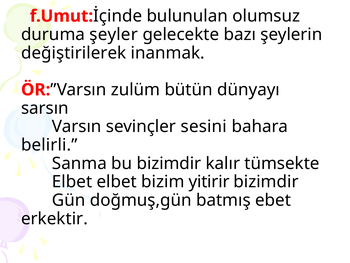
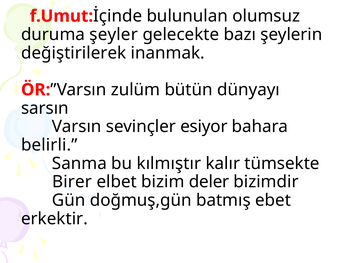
sesini: sesini -> esiyor (204, 126)
bu bizimdir: bizimdir -> kılmıştır (169, 163)
Elbet: Elbet -> Birer (72, 181)
yitirir: yitirir -> deler (209, 181)
